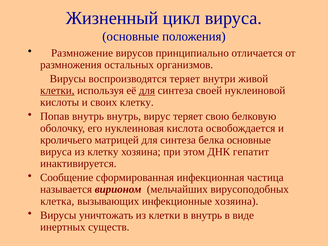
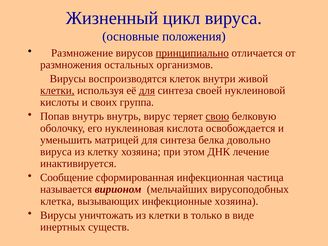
принципиально underline: none -> present (192, 53)
воспроизводятся теряет: теряет -> клеток (185, 79)
своих клетку: клетку -> группа (137, 102)
свою underline: none -> present (217, 116)
кроличьего: кроличьего -> уменьшить (66, 140)
белка основные: основные -> довольно (249, 140)
гепатит: гепатит -> лечение (251, 152)
в внутрь: внутрь -> только (206, 215)
